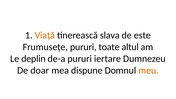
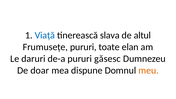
Viață colour: orange -> blue (45, 35)
este: este -> altul (142, 35)
altul: altul -> elan (130, 47)
deplin: deplin -> daruri (33, 59)
iertare: iertare -> găsesc (107, 59)
